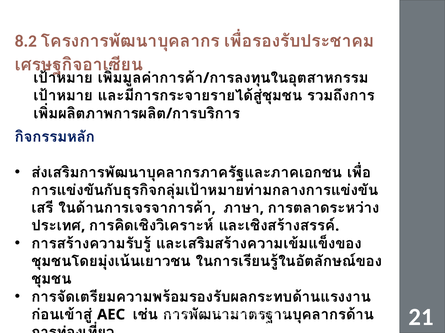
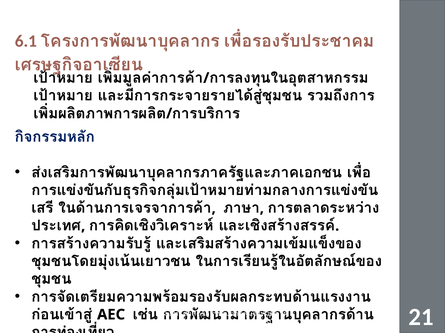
8.2: 8.2 -> 6.1 (26, 41)
